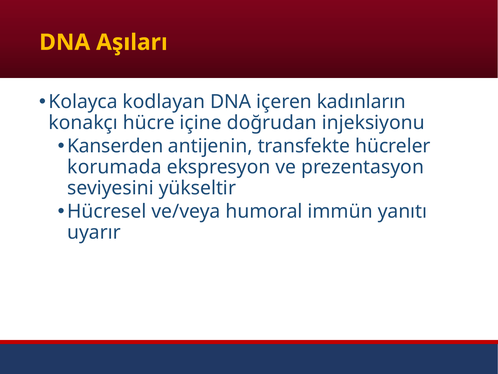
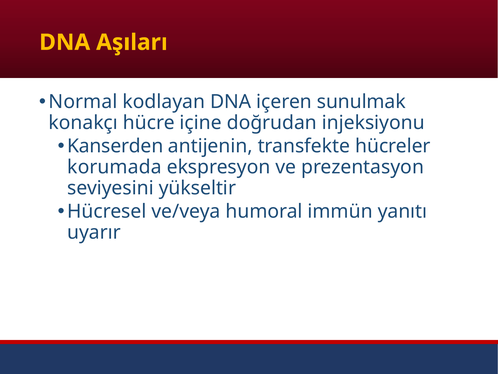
Kolayca: Kolayca -> Normal (83, 102)
kadınların: kadınların -> sunulmak (361, 102)
